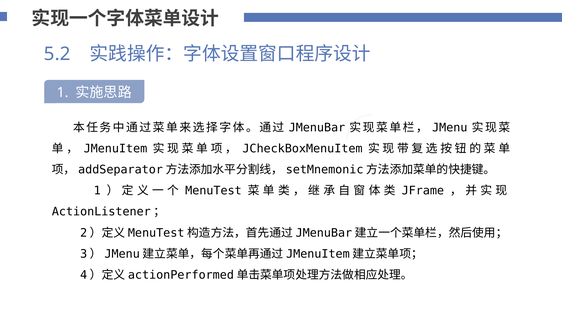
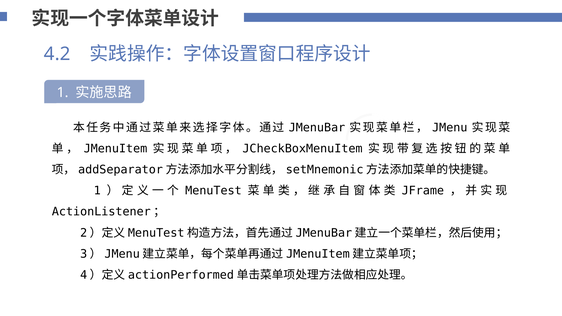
5.2: 5.2 -> 4.2 (57, 54)
